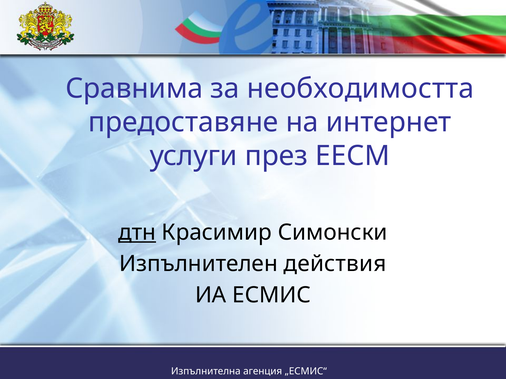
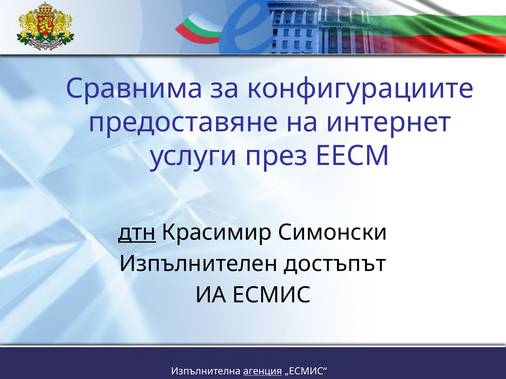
необходимостта: необходимостта -> конфигурациите (360, 89)
действия: действия -> достъпът (335, 264)
агенция underline: none -> present (263, 372)
